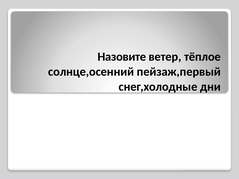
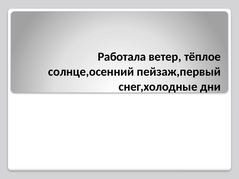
Назовите: Назовите -> Работала (122, 57)
